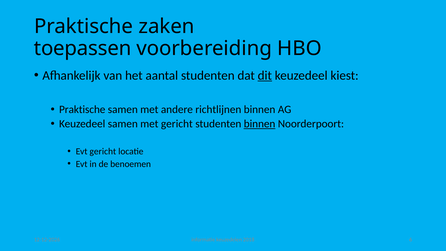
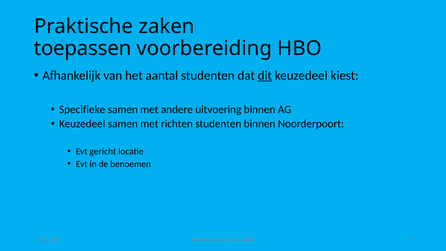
Praktische: Praktische -> Specifieke (82, 109)
richtlijnen: richtlijnen -> uitvoering (218, 109)
met gericht: gericht -> richten (177, 124)
binnen underline: present -> none (260, 124)
